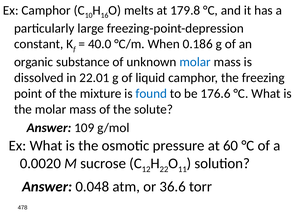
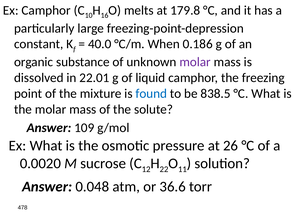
molar colour: blue -> purple (195, 62)
176.6: 176.6 -> 838.5 (216, 94)
60: 60 -> 26 (231, 146)
